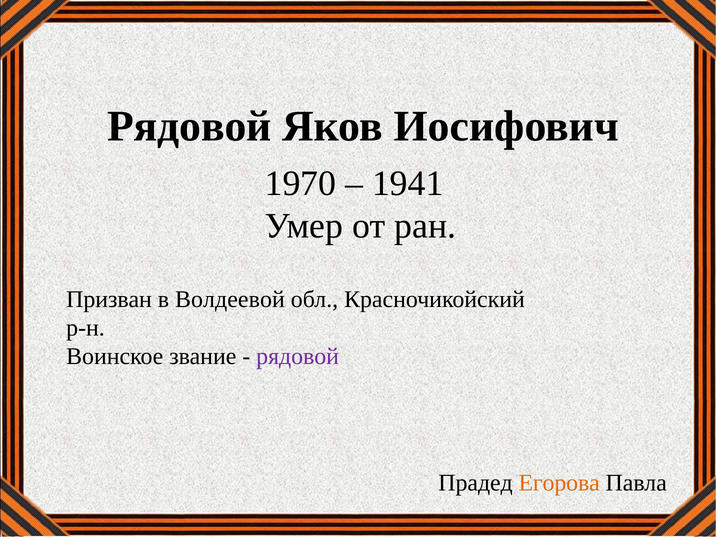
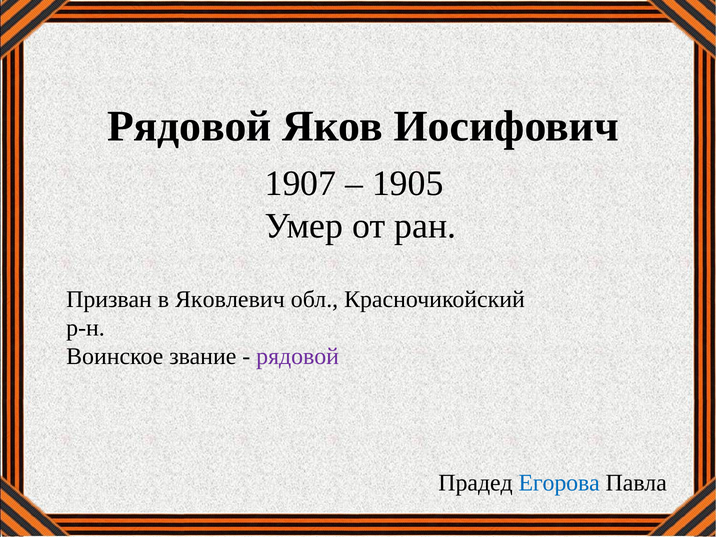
1970: 1970 -> 1907 (300, 183)
1941: 1941 -> 1905 (408, 183)
Волдеевой: Волдеевой -> Яковлевич (230, 299)
Егорова colour: orange -> blue (559, 483)
